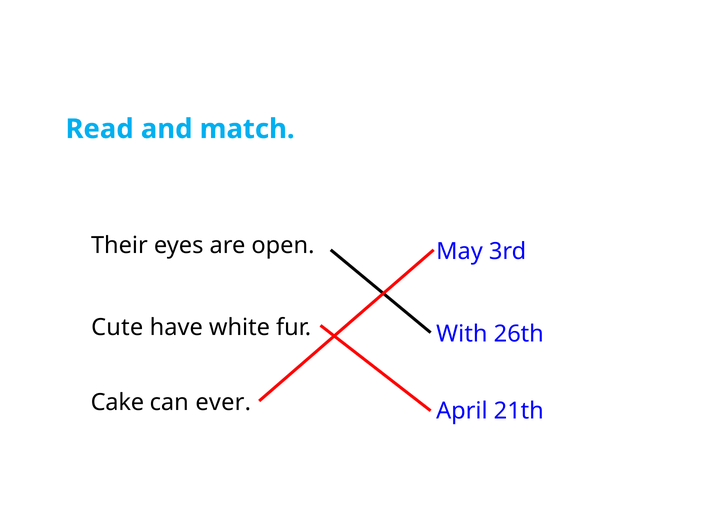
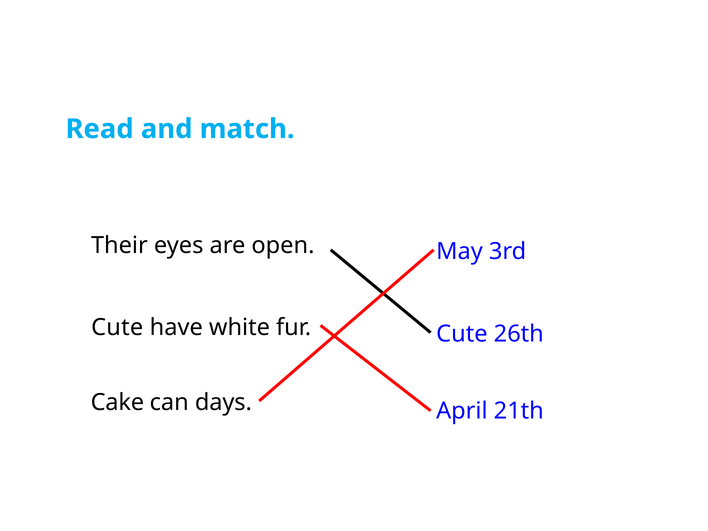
With: With -> Cute (462, 334)
ever: ever -> days (223, 402)
